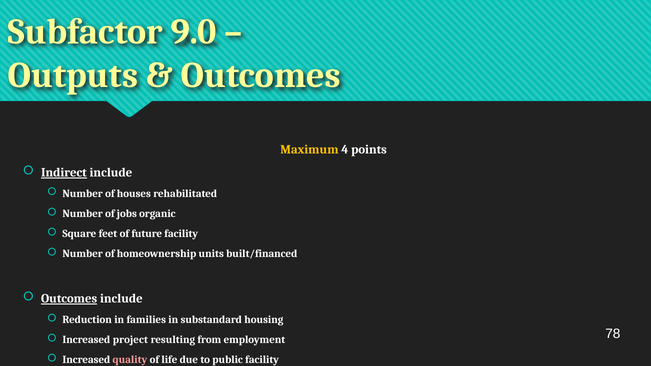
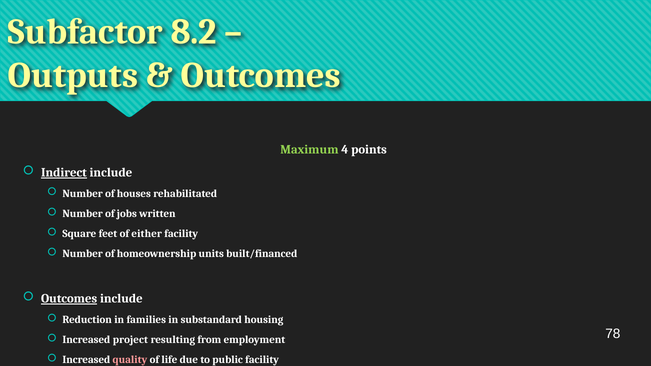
9.0: 9.0 -> 8.2 (194, 32)
Maximum colour: yellow -> light green (309, 150)
organic: organic -> written (157, 214)
future: future -> either (147, 234)
